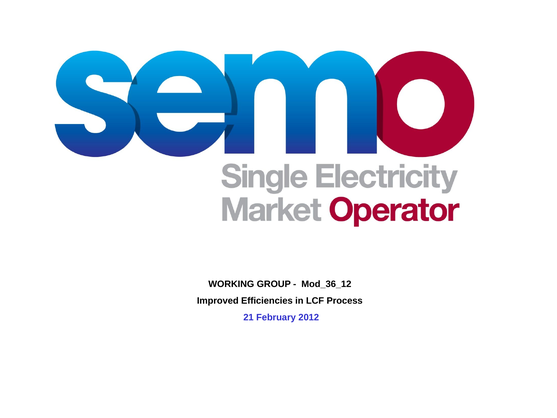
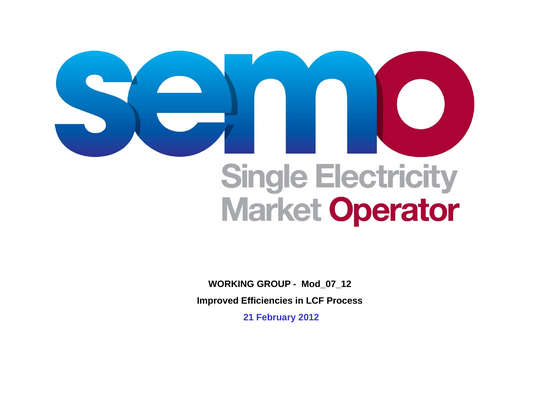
Mod_36_12: Mod_36_12 -> Mod_07_12 (326, 284)
